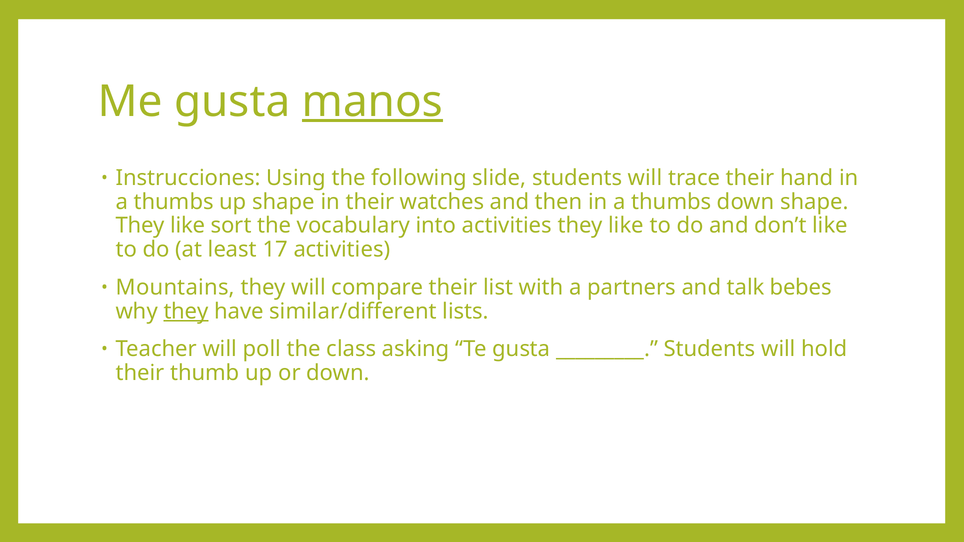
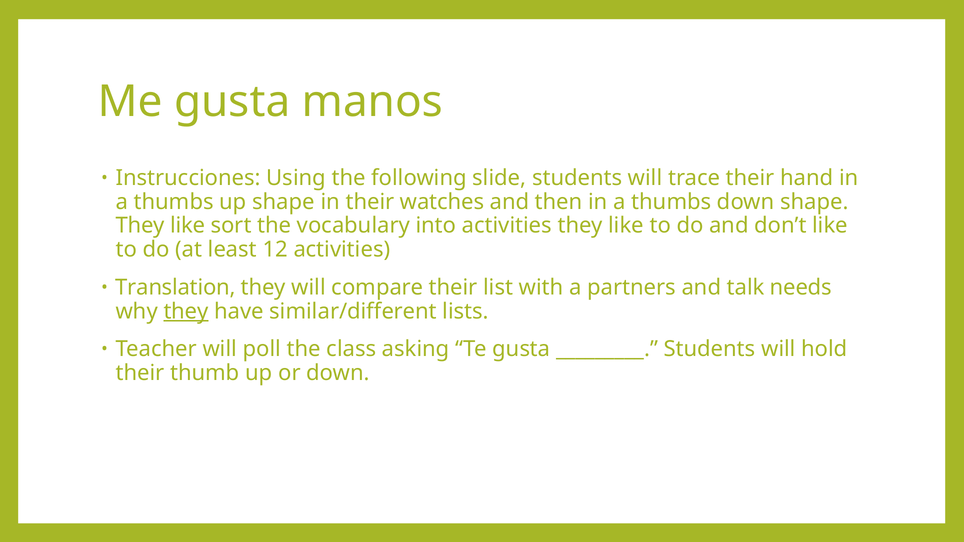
manos underline: present -> none (372, 102)
17: 17 -> 12 (275, 250)
Mountains: Mountains -> Translation (176, 288)
bebes: bebes -> needs (801, 288)
